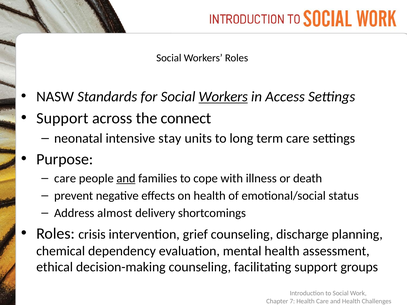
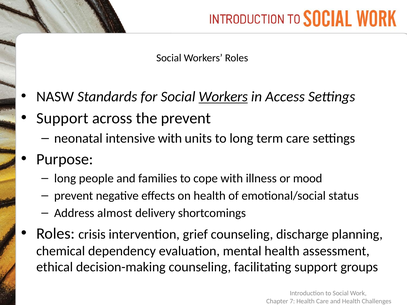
the connect: connect -> prevent (186, 118)
intensive stay: stay -> with (170, 138)
care: care -> long (65, 179)
and underline: present -> none (126, 179)
death: death -> mood (308, 179)
